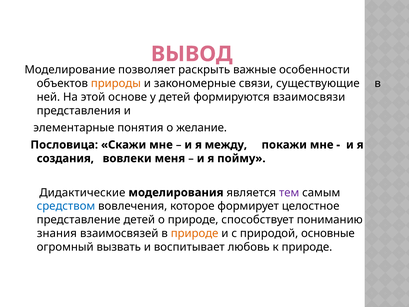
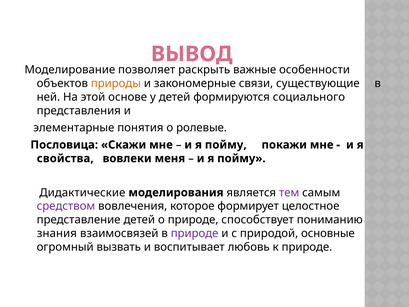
взаимосвязи: взаимосвязи -> социального (309, 97)
желание: желание -> ролевые (202, 128)
между: между -> пойму (226, 145)
создания: создания -> свойства (65, 158)
средством colour: blue -> purple (66, 206)
природе colour: orange -> purple (195, 233)
